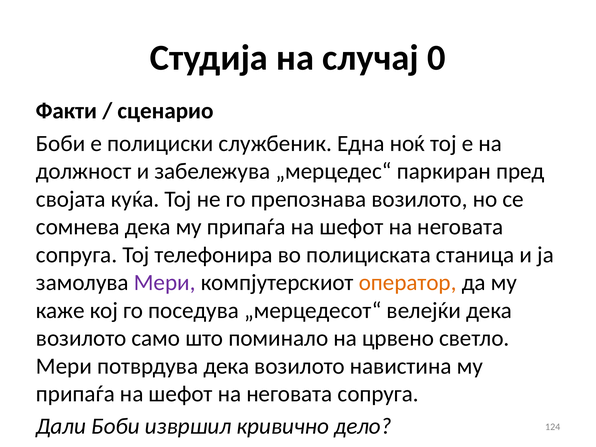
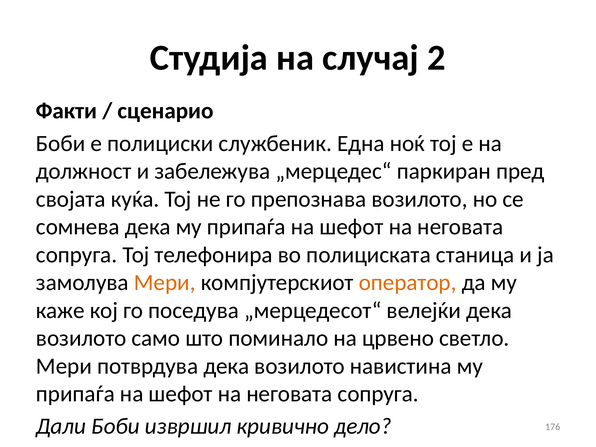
0: 0 -> 2 (436, 58)
Мери colour: purple -> orange (165, 283)
124: 124 -> 176 (553, 427)
